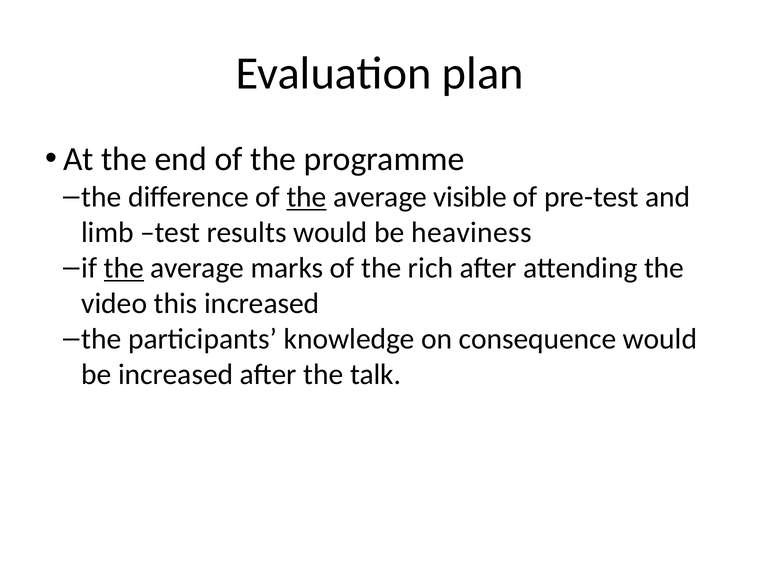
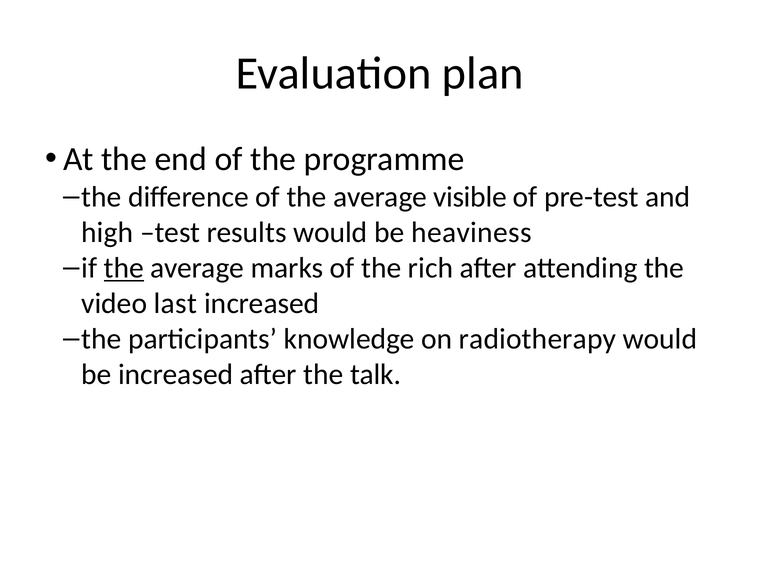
the underline: present -> none (307, 197)
limb: limb -> high (107, 233)
this: this -> last (176, 304)
consequence: consequence -> radiotherapy (538, 339)
